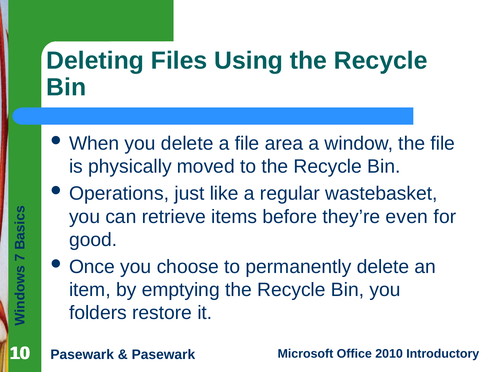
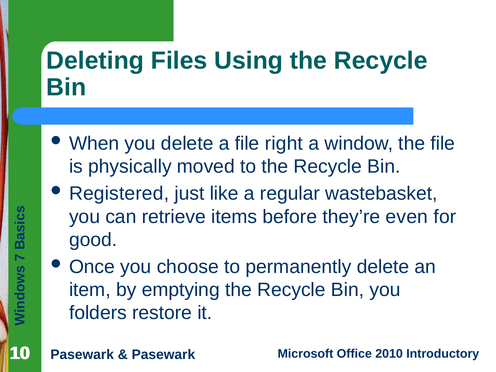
area: area -> right (284, 144)
Operations: Operations -> Registered (119, 194)
